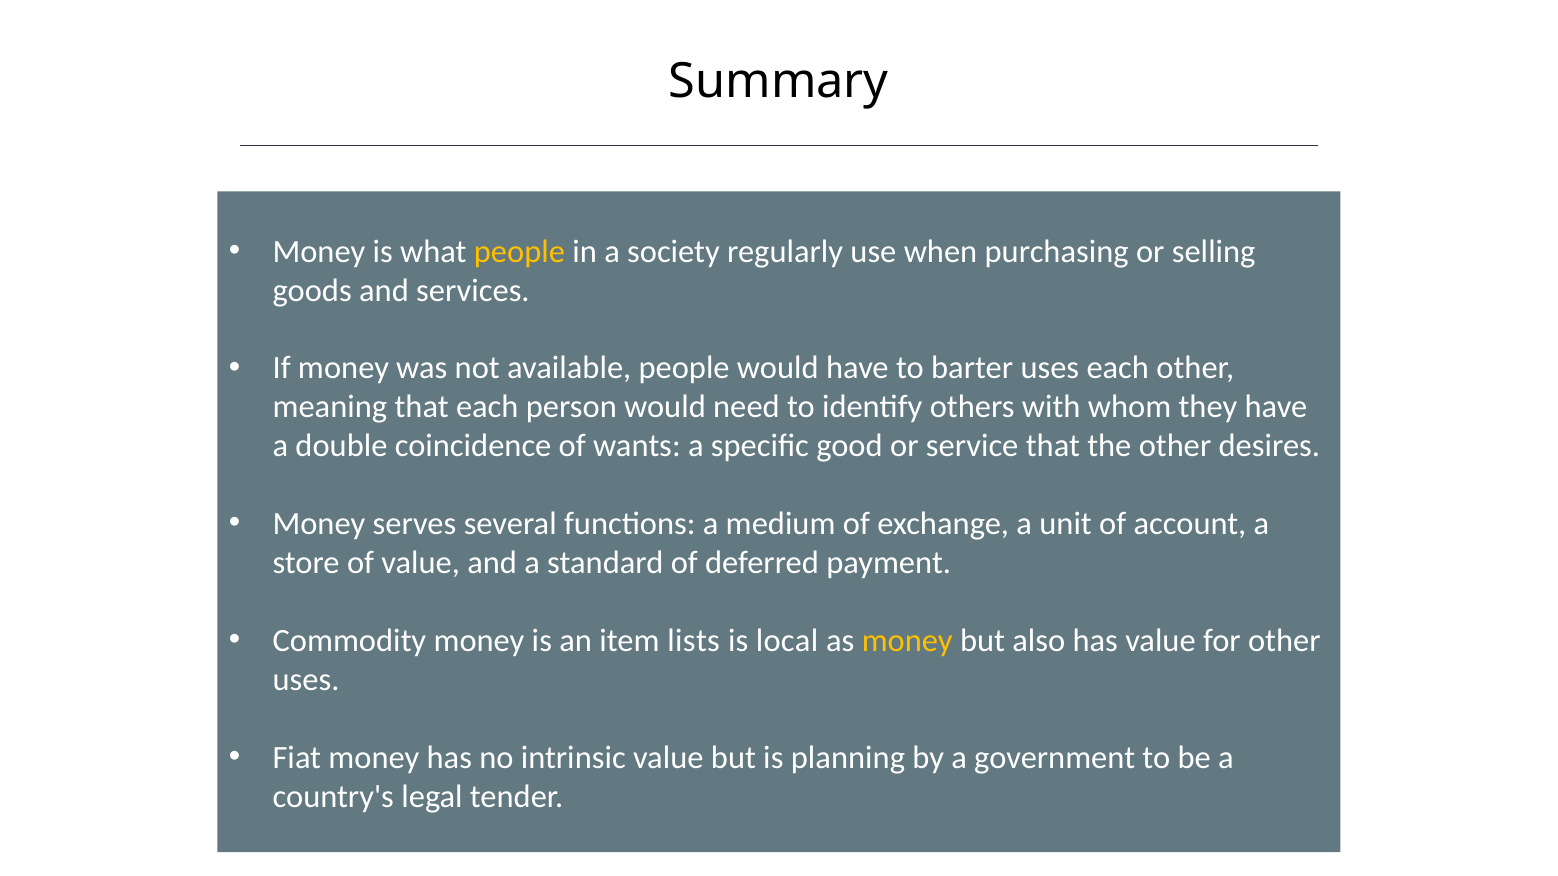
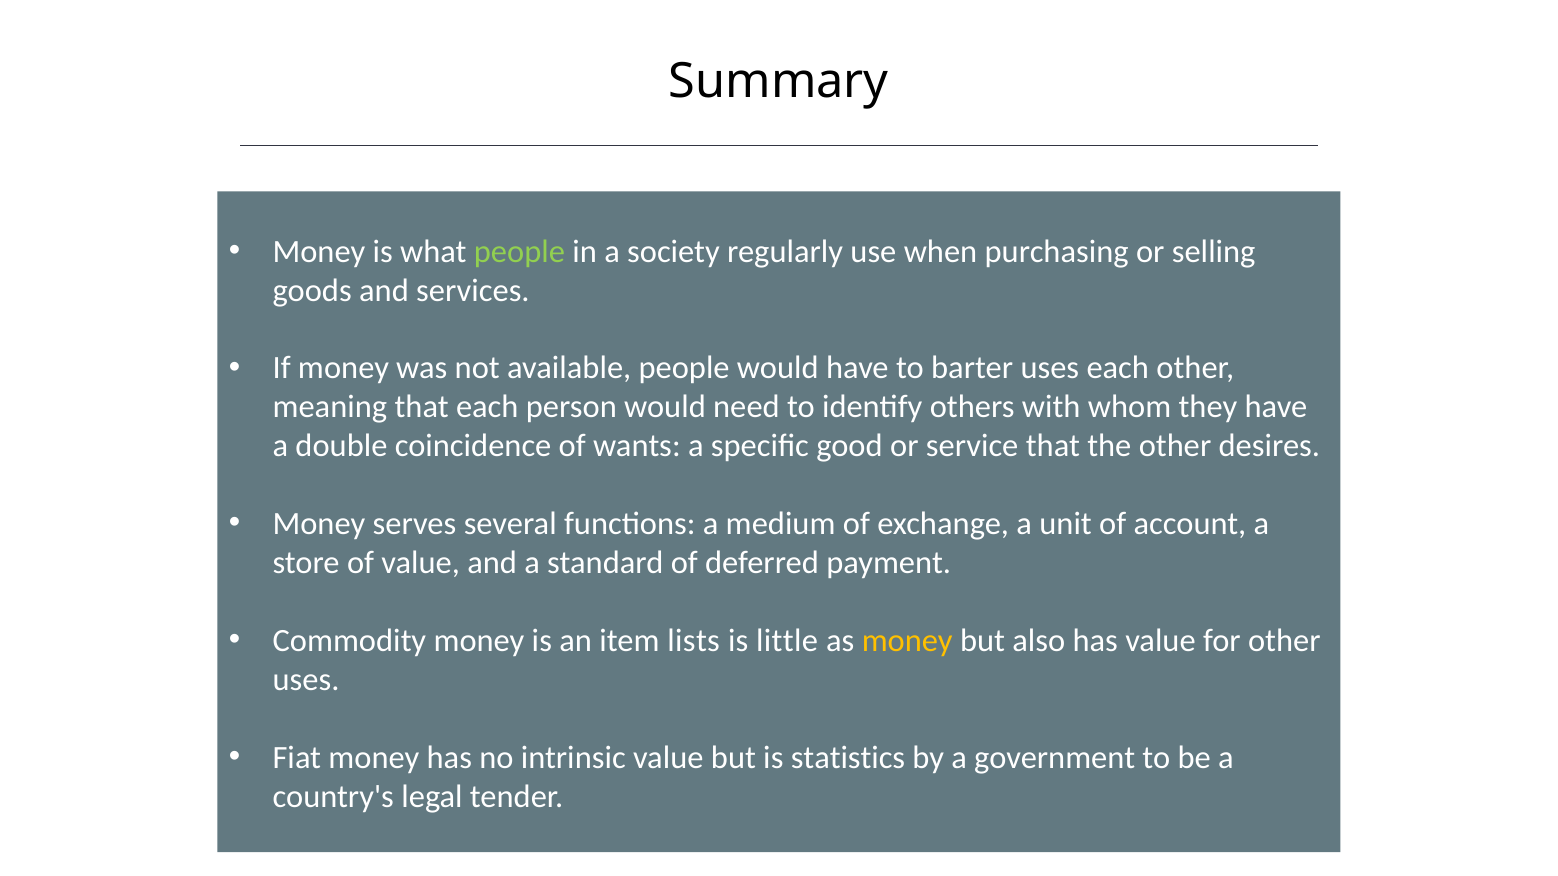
people colour: yellow -> light green (519, 252)
local: local -> little (787, 641)
planning: planning -> statistics (848, 758)
